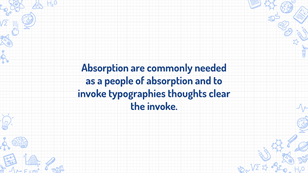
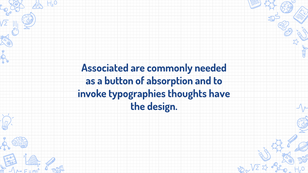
Absorption: Absorption -> Associated (105, 68)
people: people -> button (119, 81)
clear: clear -> have (219, 94)
the invoke: invoke -> design (162, 107)
